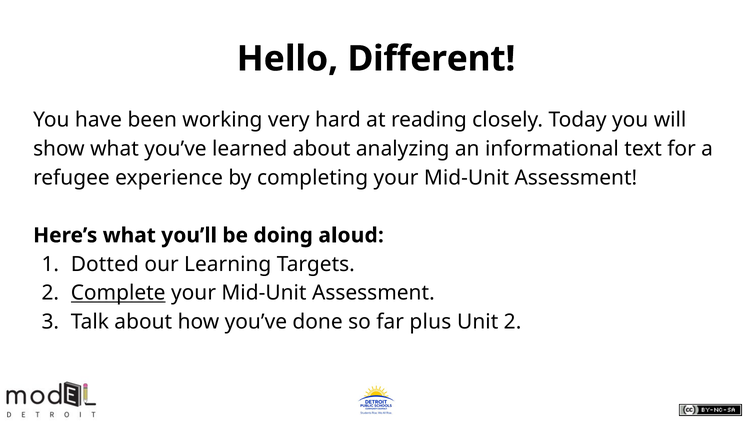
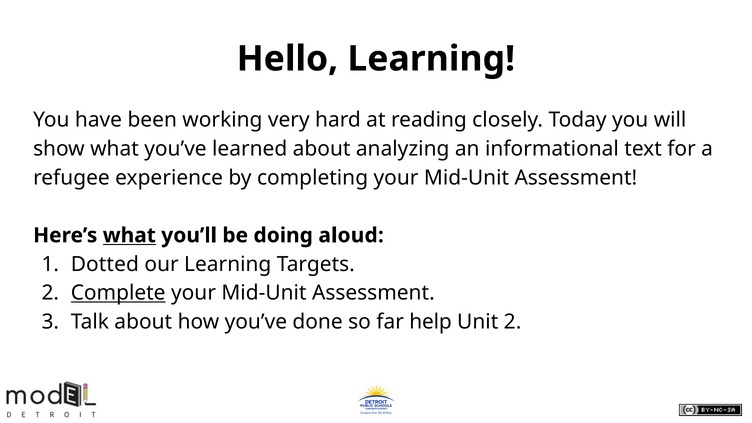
Hello Different: Different -> Learning (431, 59)
what underline: none -> present (129, 235)
plus: plus -> help (431, 322)
